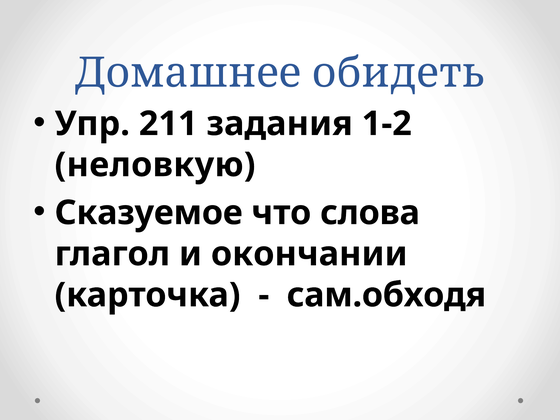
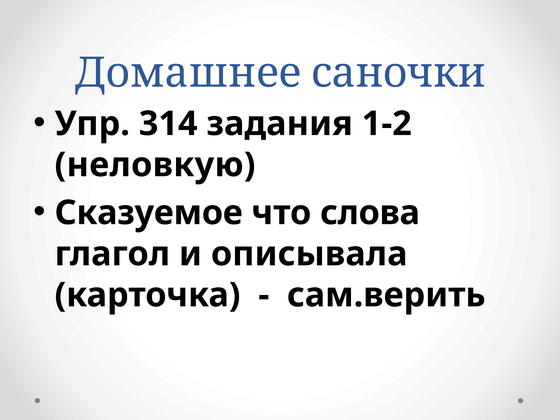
обидеть: обидеть -> саночки (399, 73)
211: 211 -> 314 (168, 124)
окончании: окончании -> описывала (309, 254)
сам.обходя: сам.обходя -> сам.верить (386, 295)
